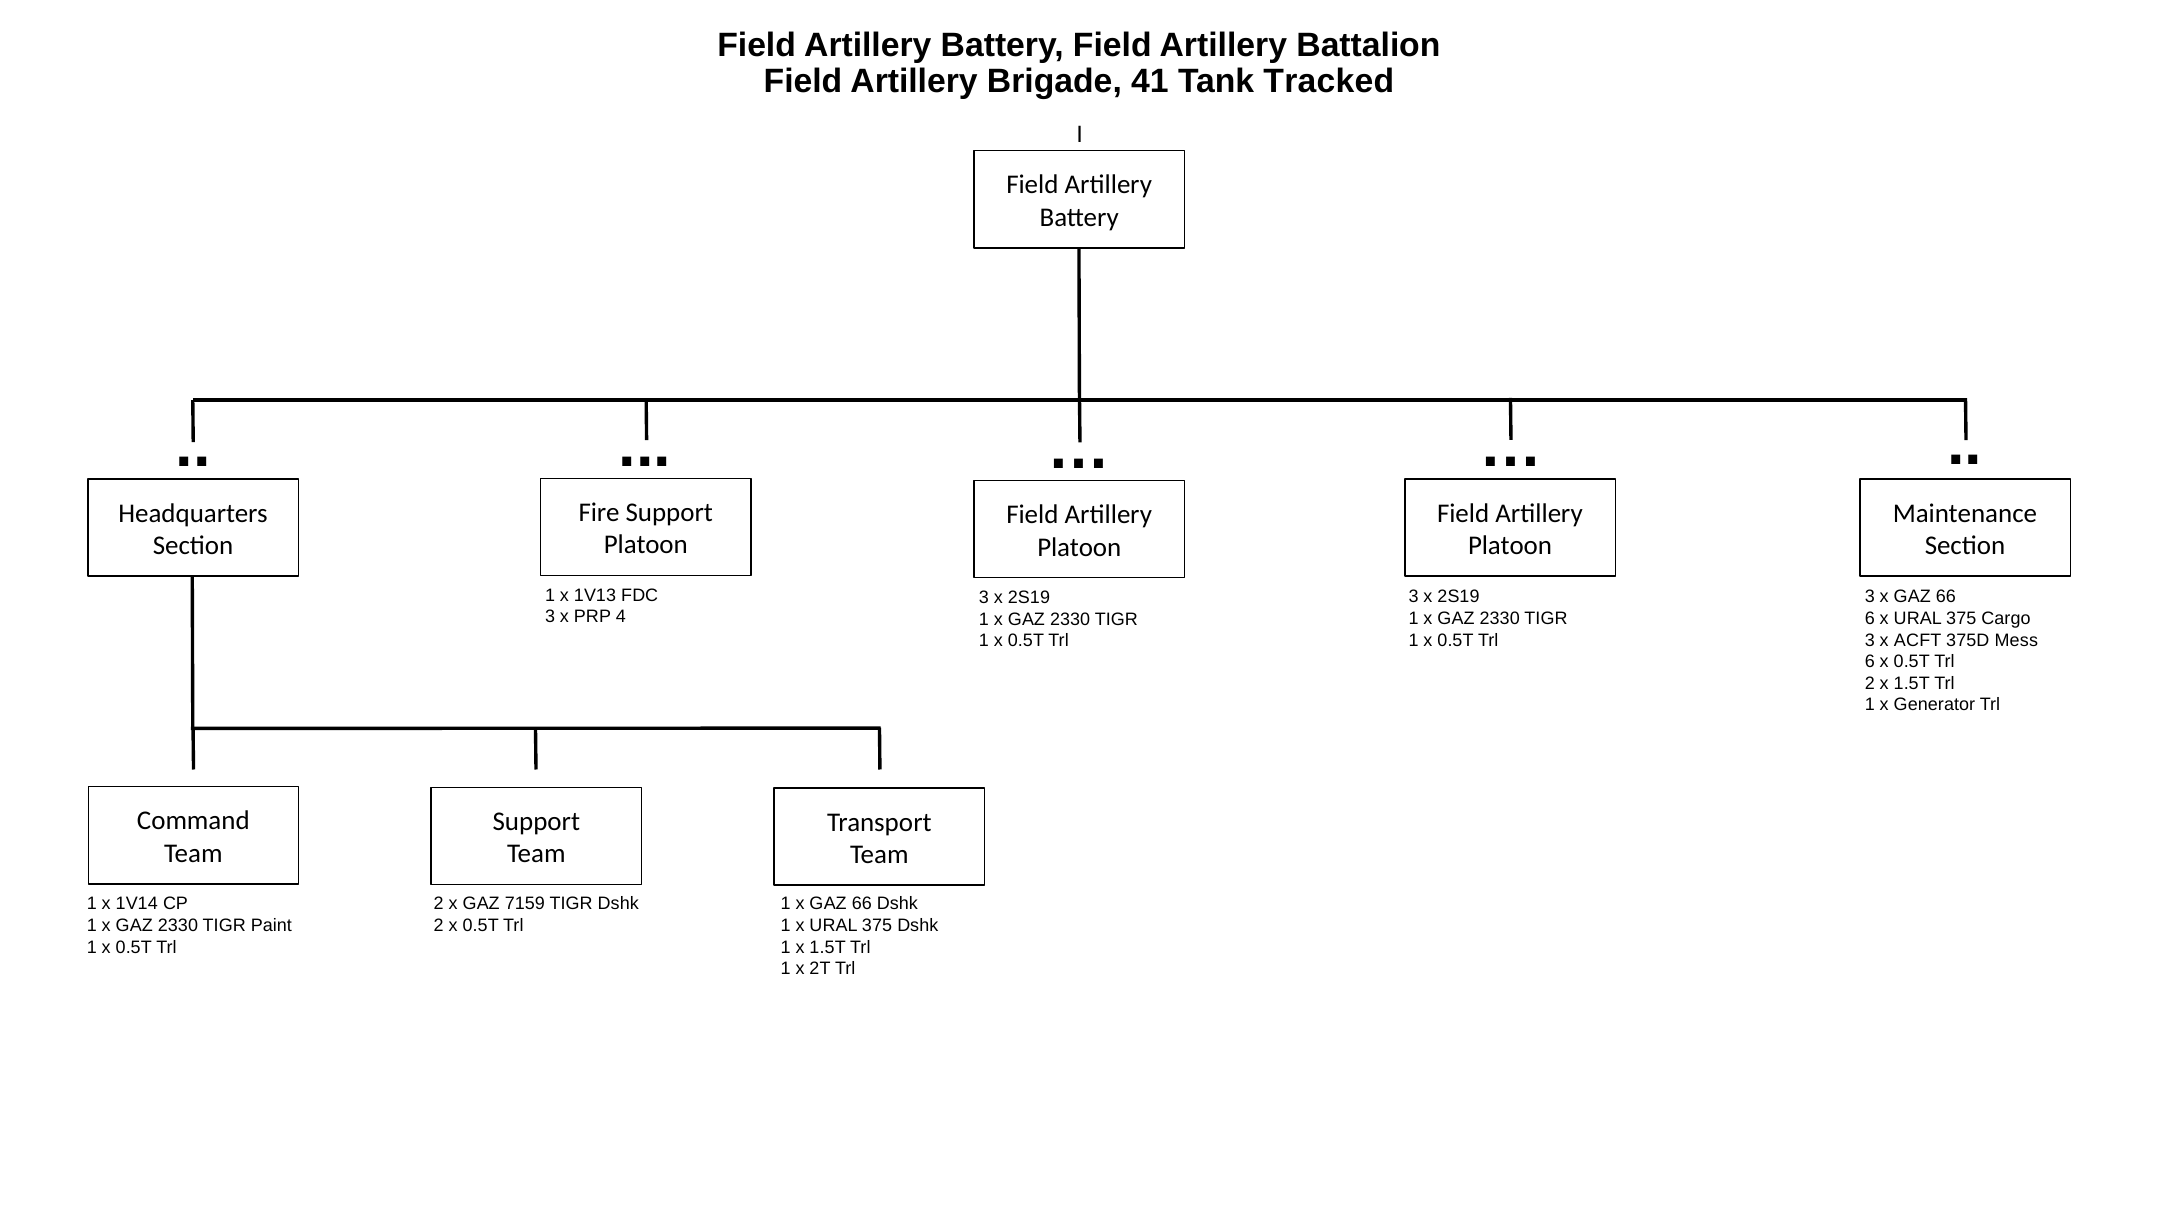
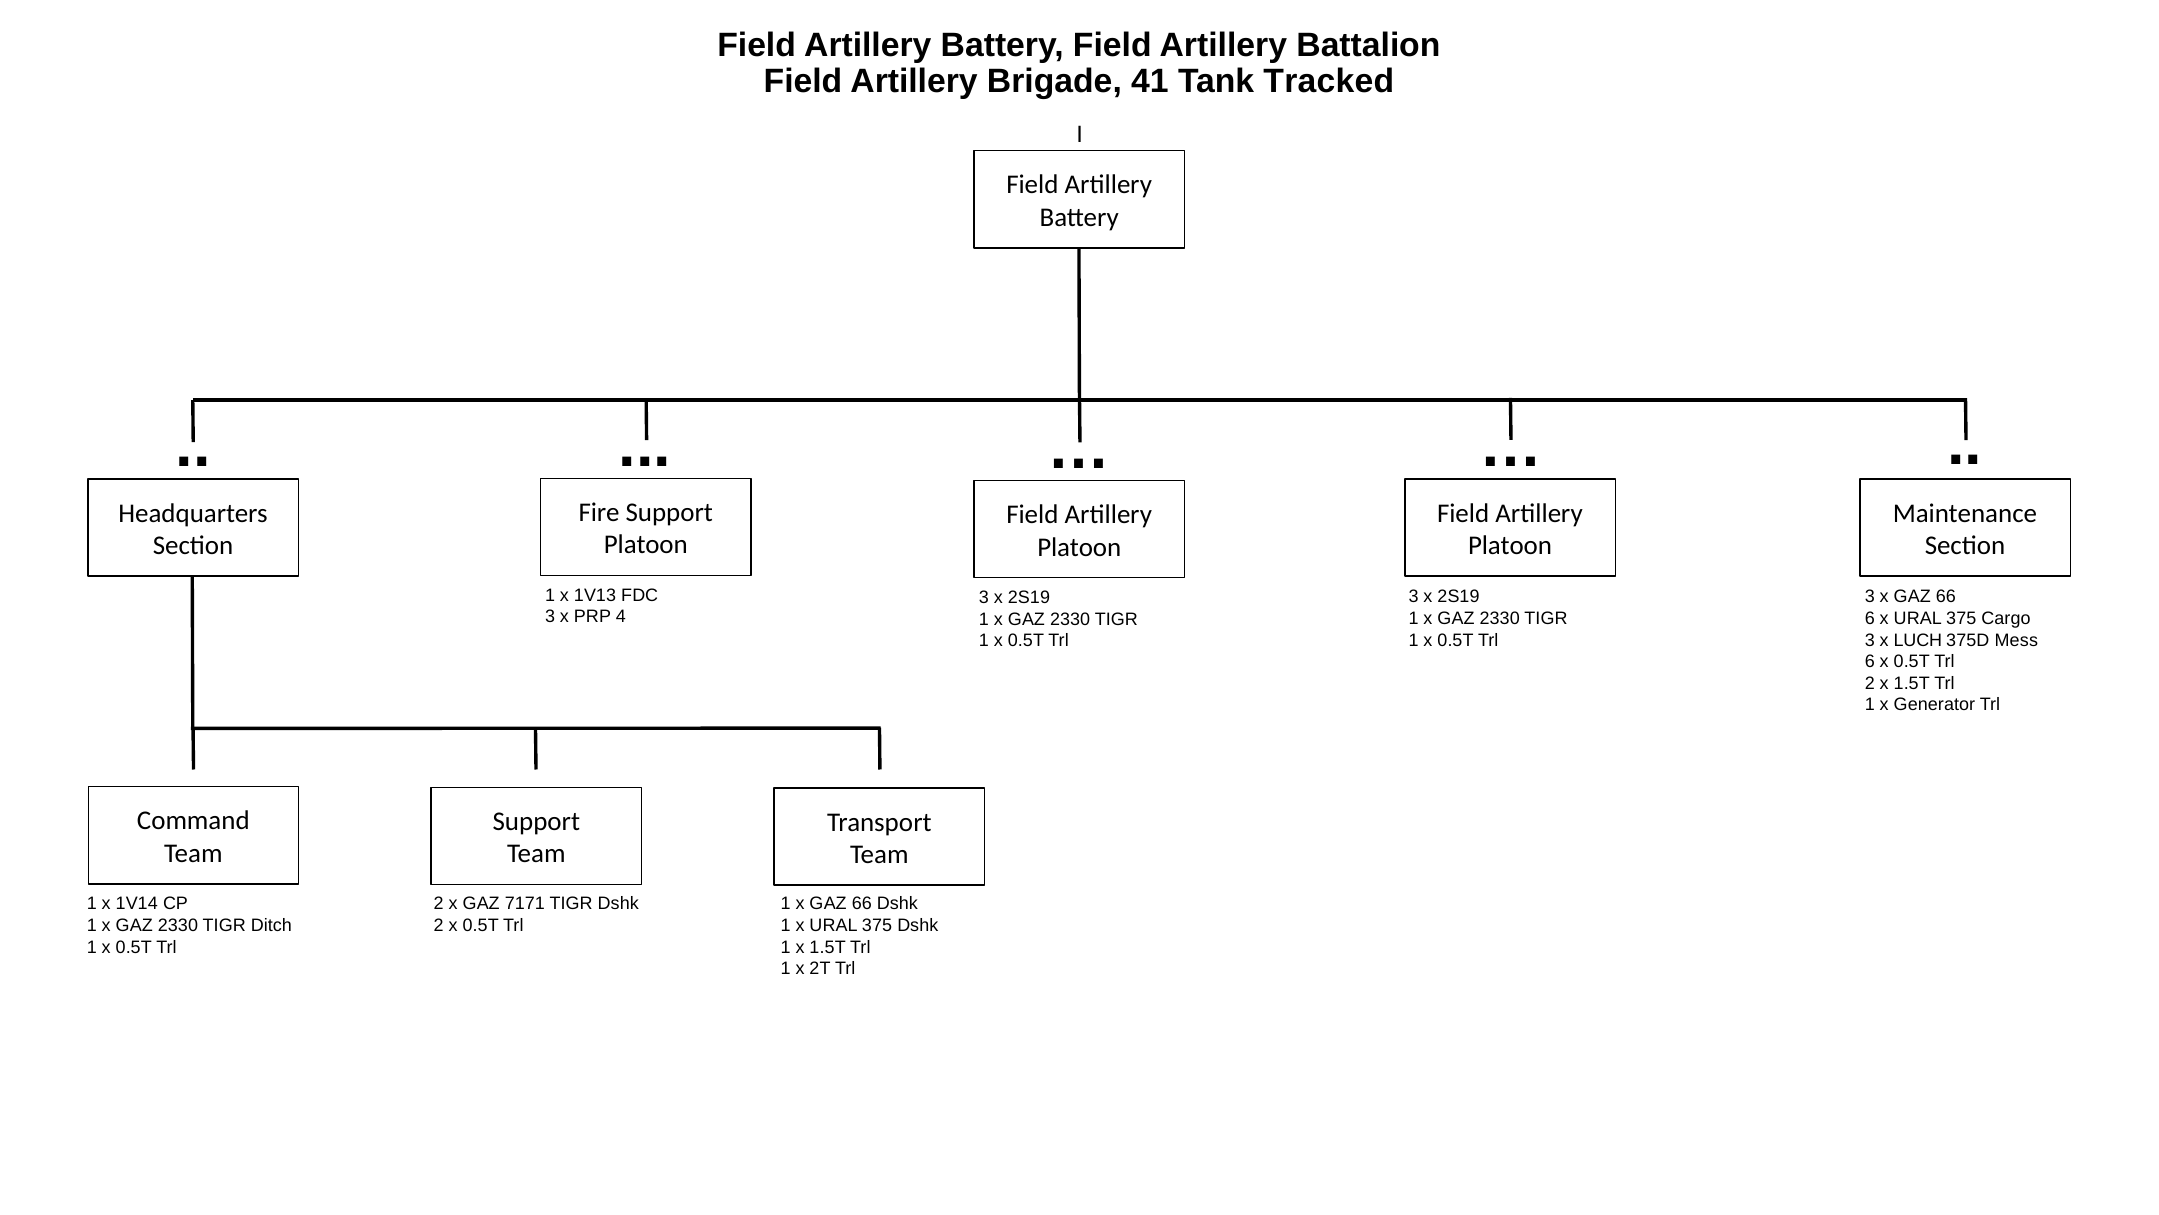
ACFT: ACFT -> LUCH (1918, 640)
7159: 7159 -> 7171 (525, 904)
Paint: Paint -> Ditch (271, 925)
